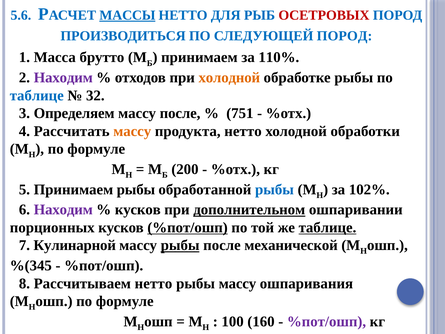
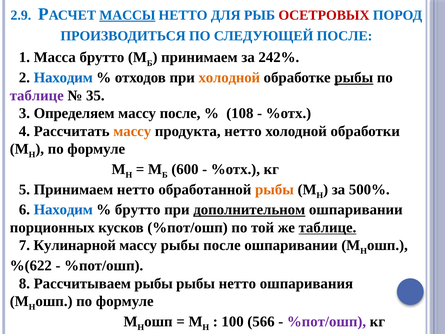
5.6: 5.6 -> 2.9 (21, 15)
СЛЕДУЮЩЕЙ ПОРОД: ПОРОД -> ПОСЛЕ (345, 36)
110%: 110% -> 242% (279, 57)
Находим colour: purple -> blue (63, 78)
рыбы underline: none -> present (354, 78)
таблице colour: blue -> purple (37, 95)
32: 32 -> 35 (95, 95)
751: 751 -> 108 (240, 113)
200: 200 -> 600 (185, 169)
Принимаем рыбы: рыбы -> нетто (136, 189)
рыбы colour: blue -> orange (274, 189)
102%: 102% -> 500% (369, 189)
Находим colour: purple -> blue (63, 210)
кусков: кусков -> брутто (138, 210)
%пот/ошп underline: present -> none (188, 227)
рыбы underline: present -> none (180, 245)
после механической: механической -> ошпаривании (291, 245)
%(345: %(345 -> %(622 (31, 265)
Рассчитываем нетто: нетто -> рыбы (154, 283)
рыбы массу: массу -> нетто (237, 283)
160: 160 -> 566 (261, 321)
